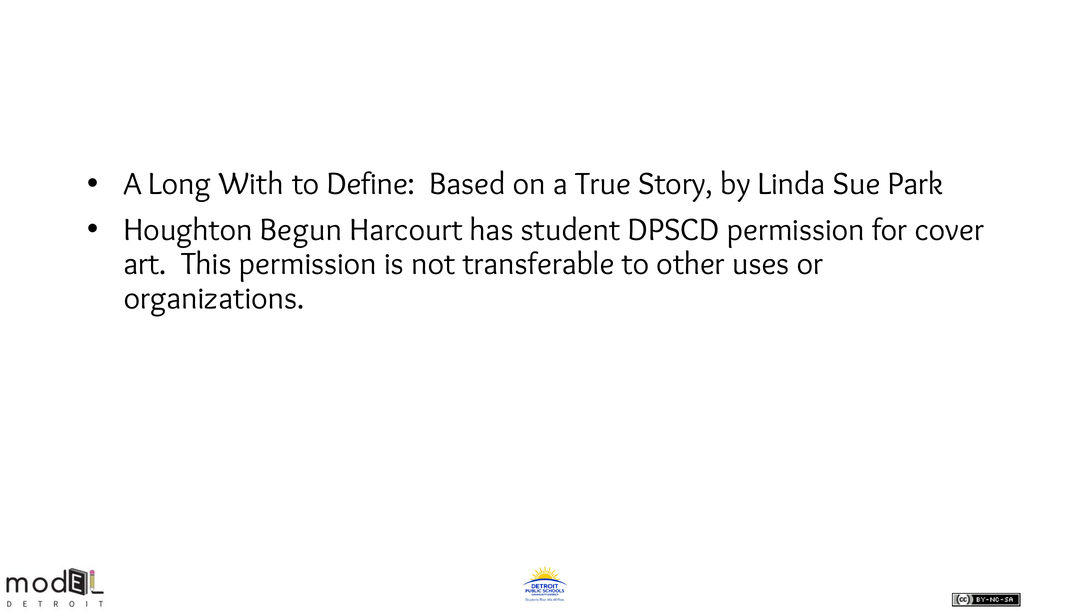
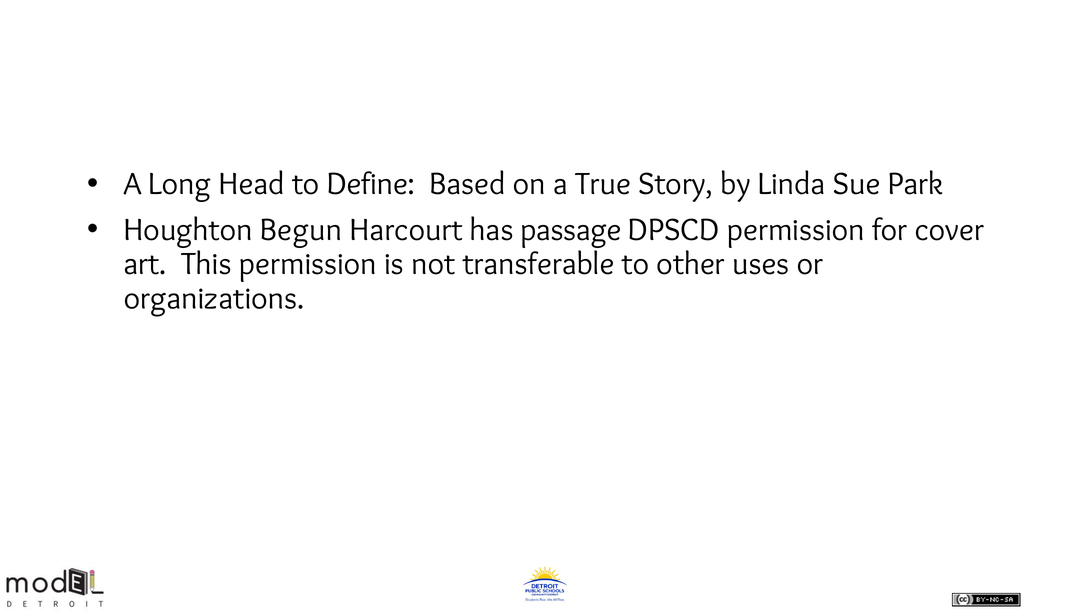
With: With -> Head (252, 184)
student: student -> passage (571, 229)
